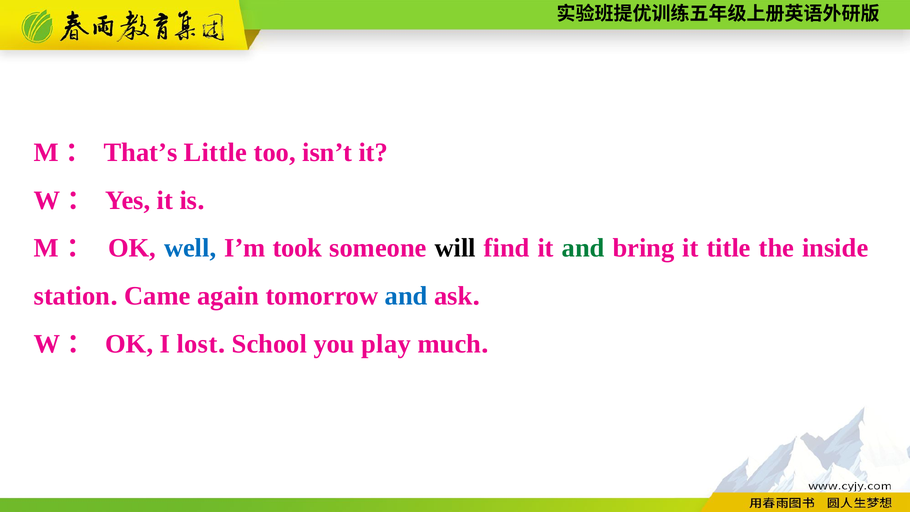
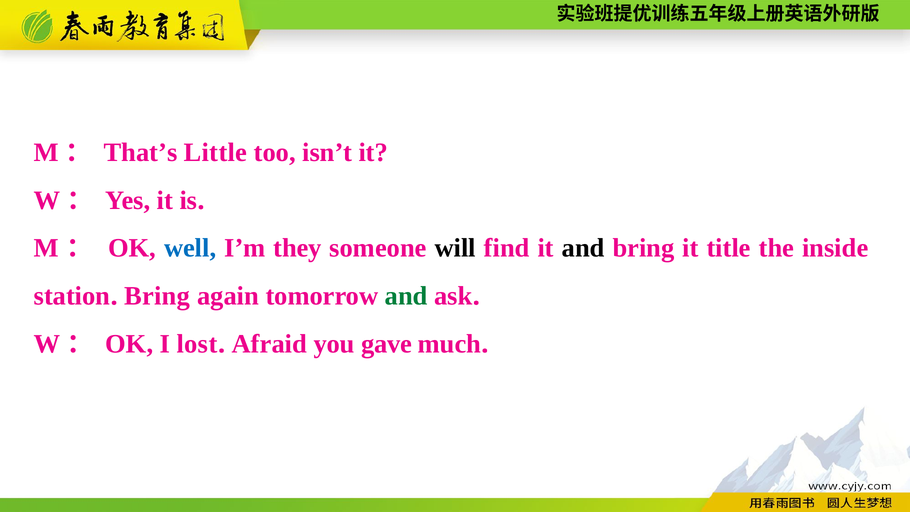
took: took -> they (298, 248)
and colour: green -> black (583, 248)
Came: Came -> Bring (157, 296)
and colour: blue -> green (406, 296)
School: School -> Afraid (269, 344)
play: play -> gave (386, 344)
